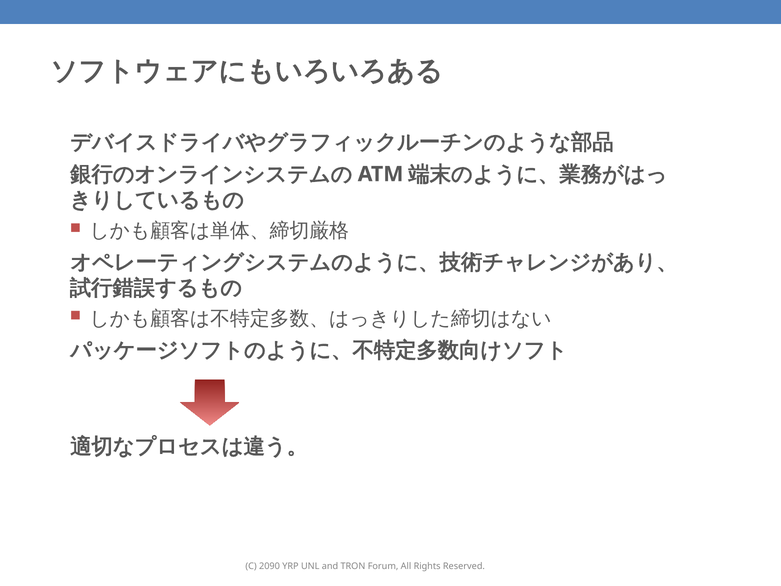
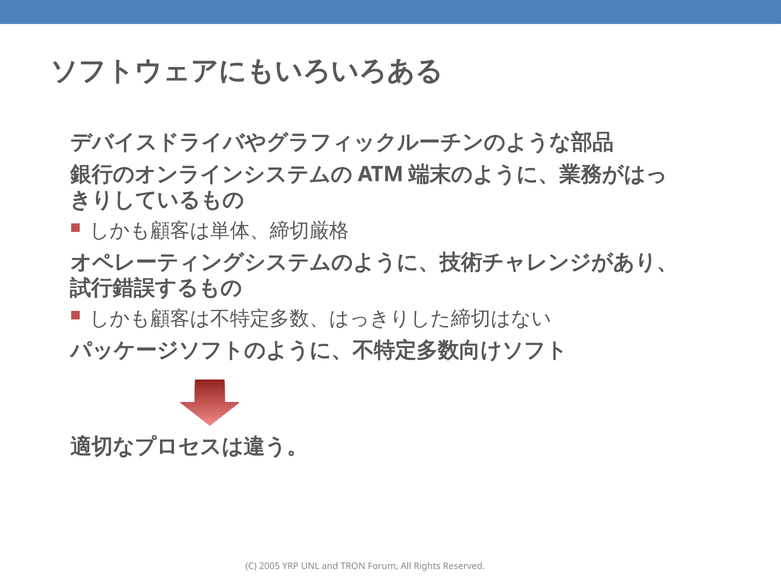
2090: 2090 -> 2005 (269, 566)
